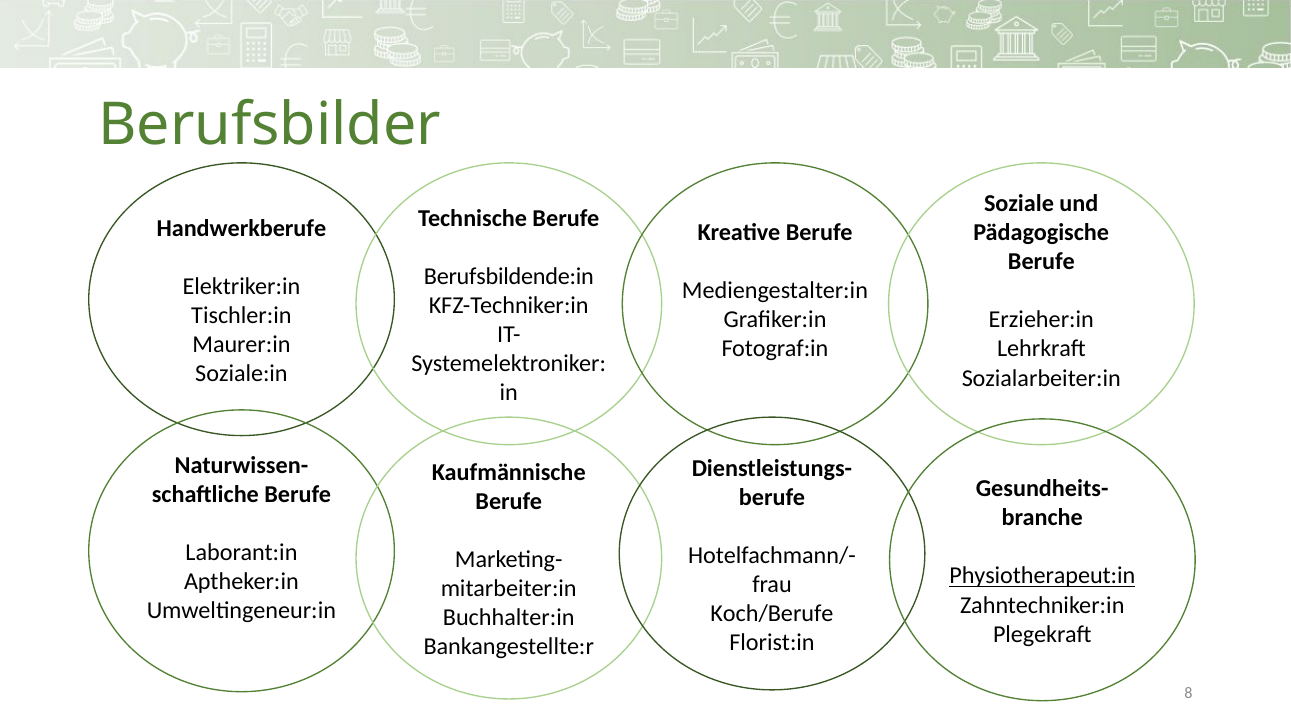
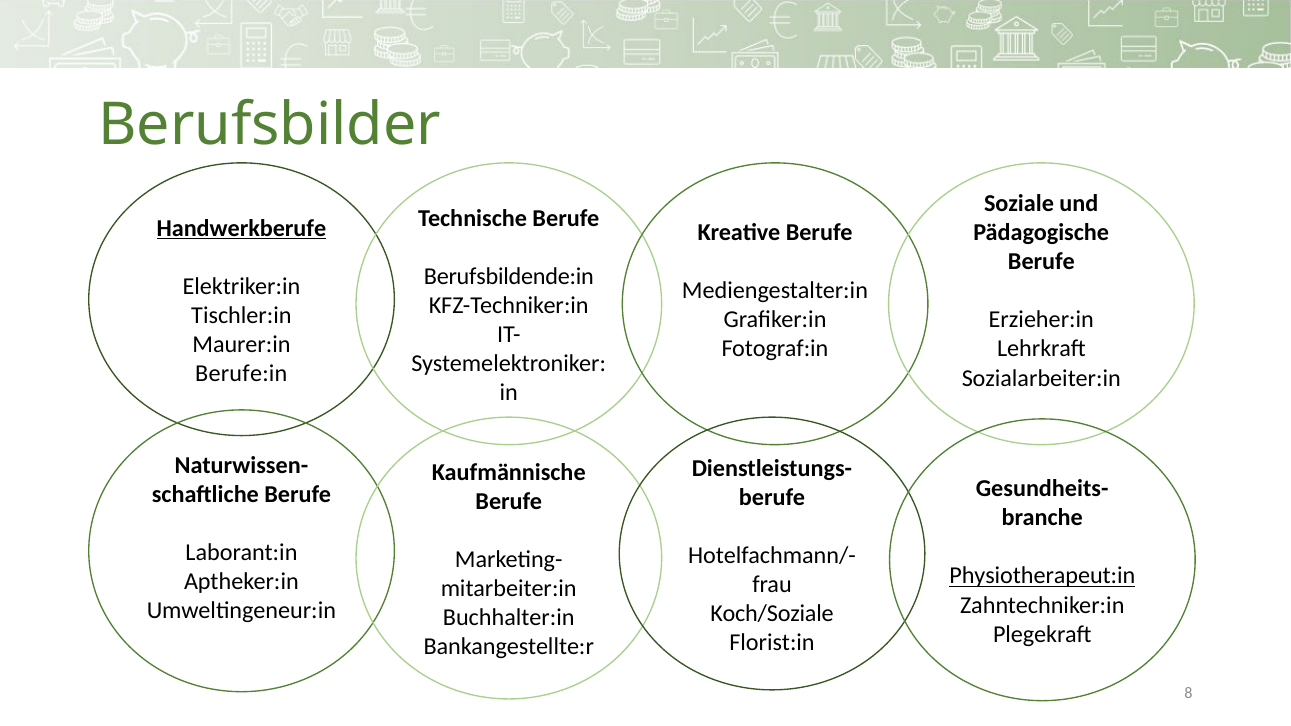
Handwerkberufe underline: none -> present (241, 228)
Soziale:in: Soziale:in -> Berufe:in (241, 374)
Koch/Berufe: Koch/Berufe -> Koch/Soziale (772, 613)
